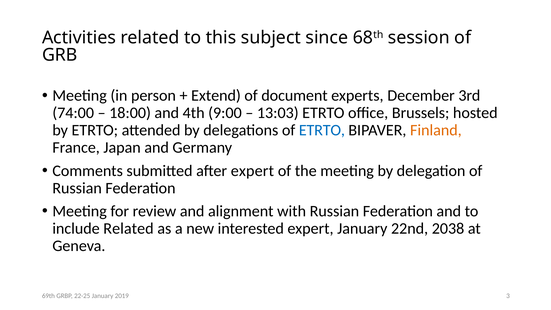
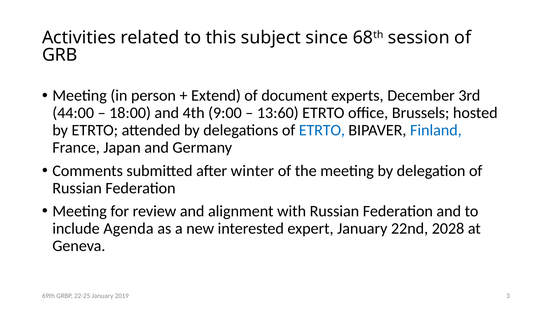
74:00: 74:00 -> 44:00 (73, 113)
13:03: 13:03 -> 13:60 (278, 113)
Finland colour: orange -> blue (436, 130)
after expert: expert -> winter (252, 171)
include Related: Related -> Agenda (128, 228)
2038: 2038 -> 2028 (448, 228)
